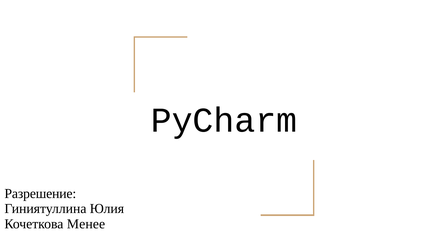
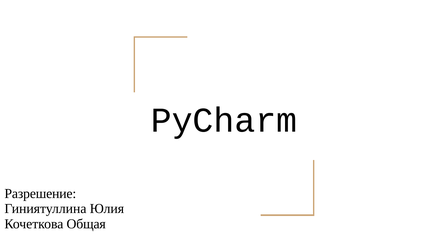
Менее: Менее -> Общая (86, 224)
